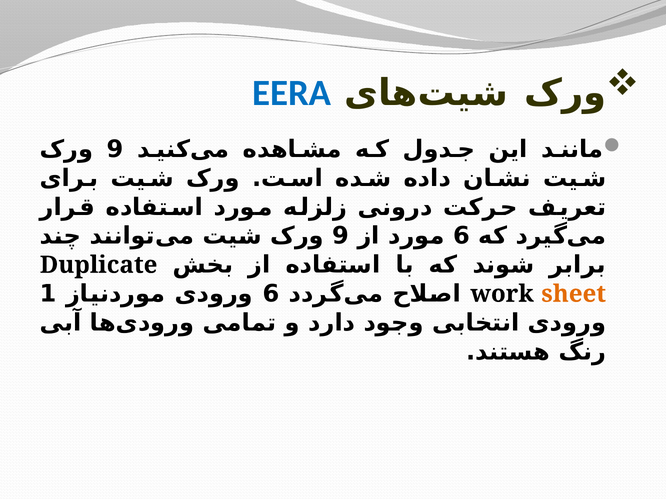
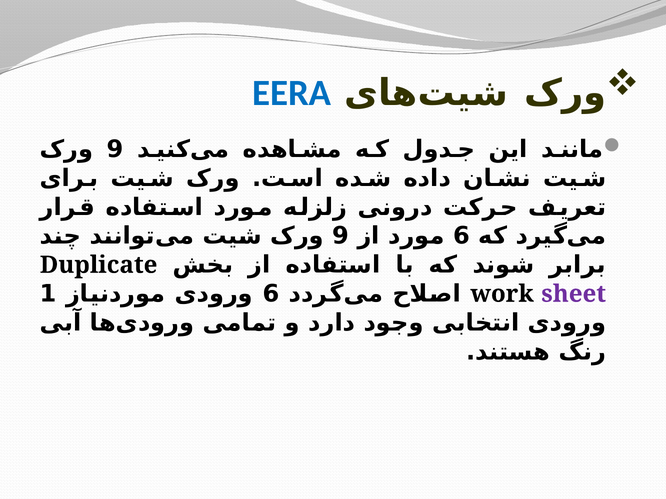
sheet colour: orange -> purple (574, 294)
